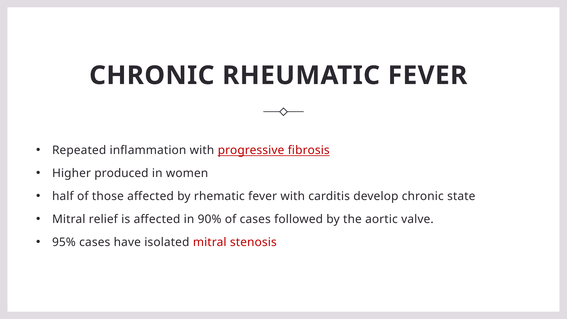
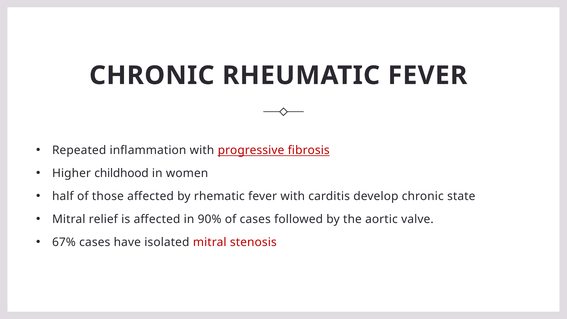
produced: produced -> childhood (122, 173)
95%: 95% -> 67% (64, 242)
